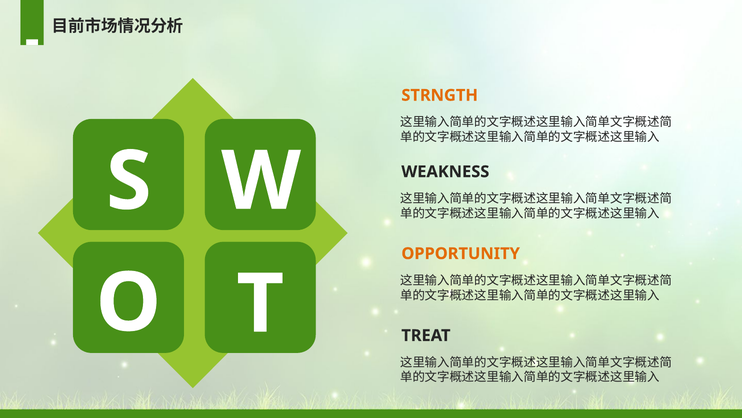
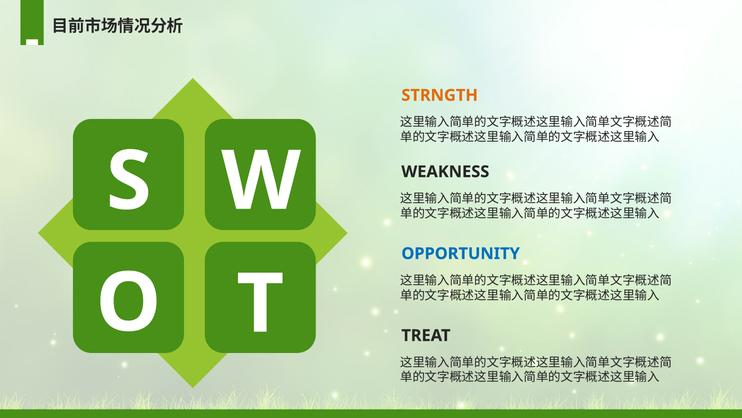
OPPORTUNITY colour: orange -> blue (461, 253)
